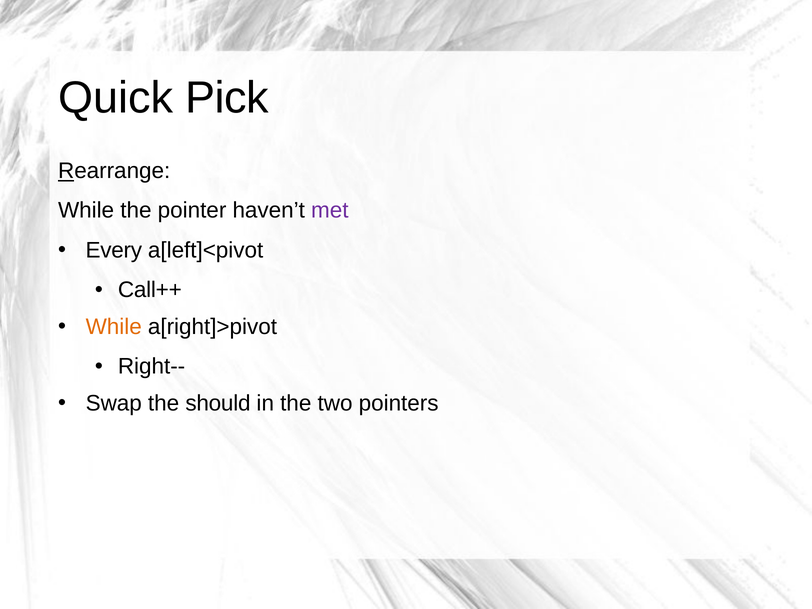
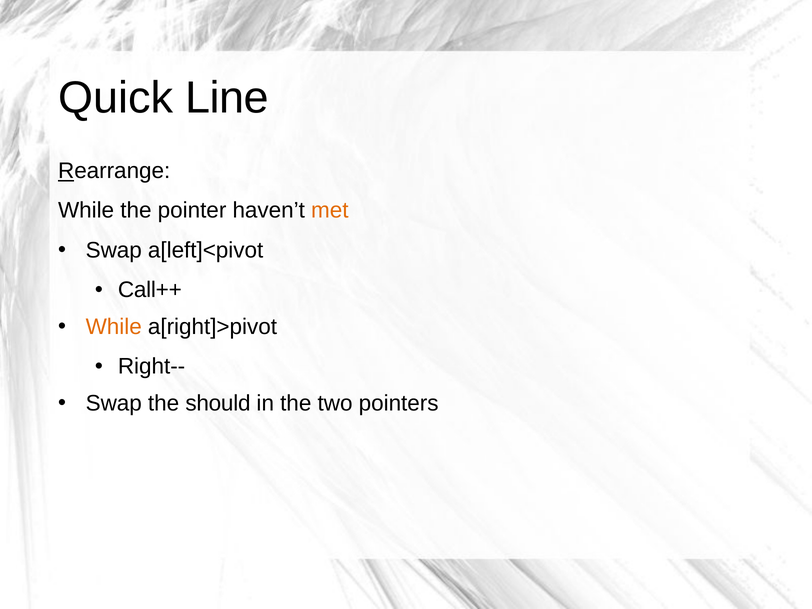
Pick: Pick -> Line (227, 98)
met colour: purple -> orange (330, 211)
Every: Every -> Swap (114, 250)
